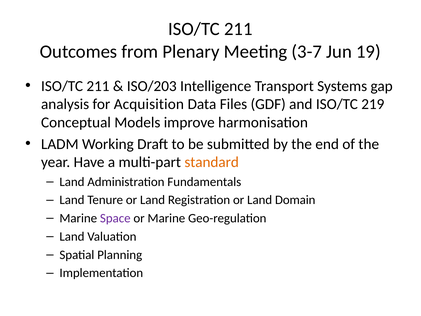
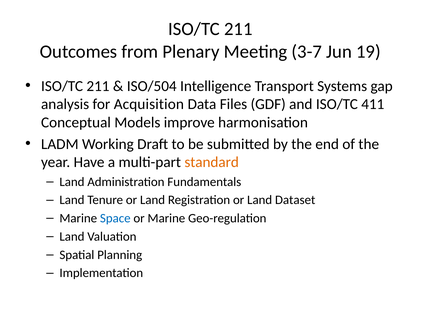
ISO/203: ISO/203 -> ISO/504 (152, 86)
219: 219 -> 411 (373, 104)
Domain: Domain -> Dataset (295, 200)
Space colour: purple -> blue (115, 218)
